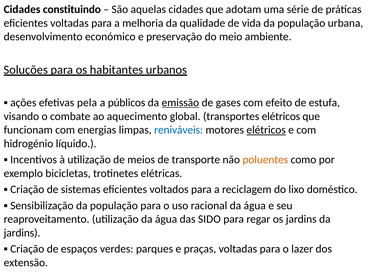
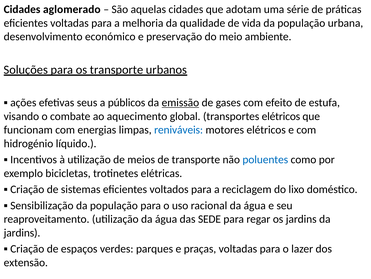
constituindo: constituindo -> aglomerado (72, 9)
os habitantes: habitantes -> transporte (117, 70)
pela: pela -> seus (87, 102)
elétricos underline: present -> none (266, 130)
poluentes colour: orange -> blue (265, 159)
SIDO: SIDO -> SEDE (209, 219)
